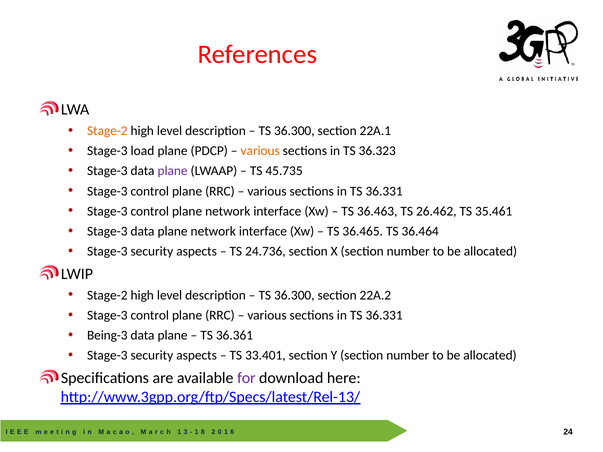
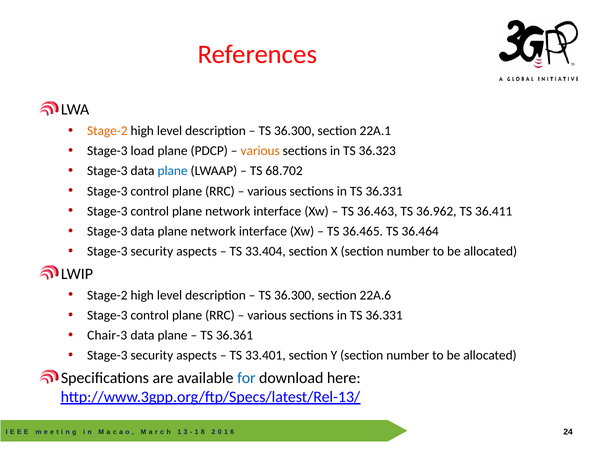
plane colour: purple -> blue (173, 171)
45.735: 45.735 -> 68.702 (284, 171)
26.462: 26.462 -> 36.962 (436, 211)
35.461: 35.461 -> 36.411 (494, 211)
24.736: 24.736 -> 33.404 (265, 251)
22A.2: 22A.2 -> 22A.6 (375, 295)
Being-3: Being-3 -> Chair-3 (107, 336)
for colour: purple -> blue (246, 378)
